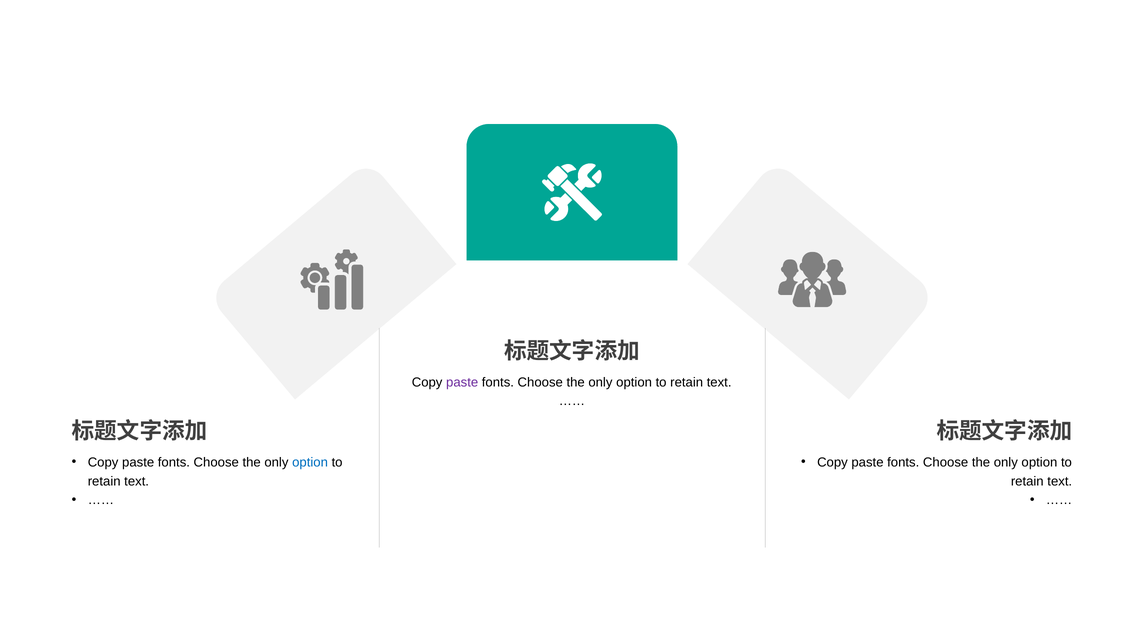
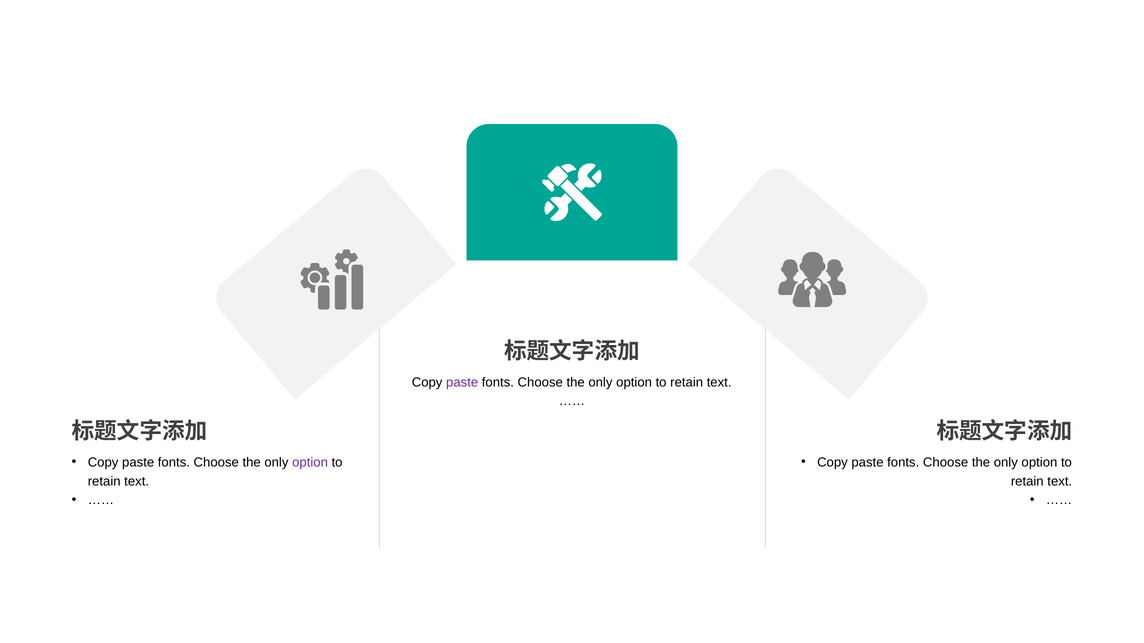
option colour: blue -> purple (310, 463)
